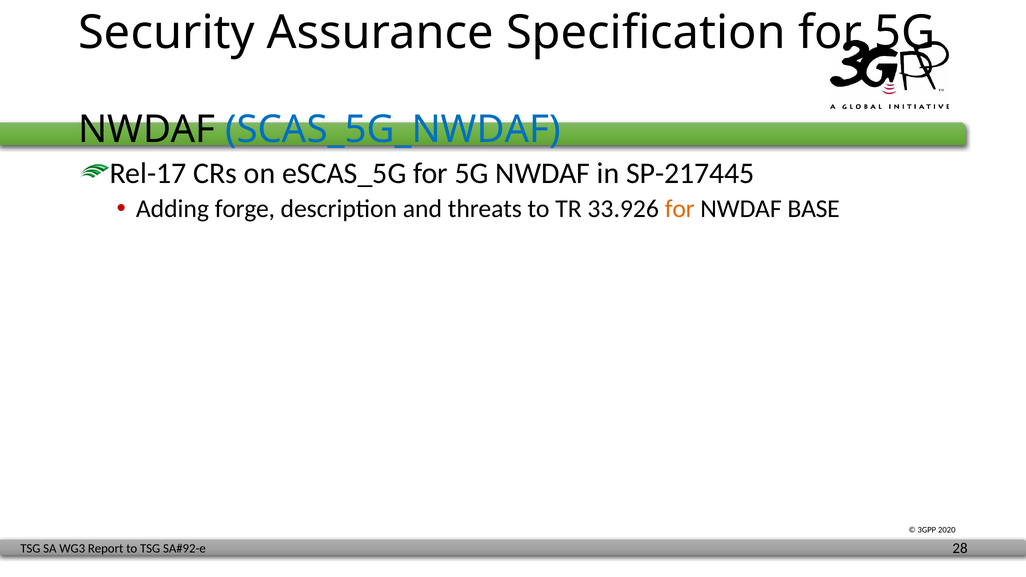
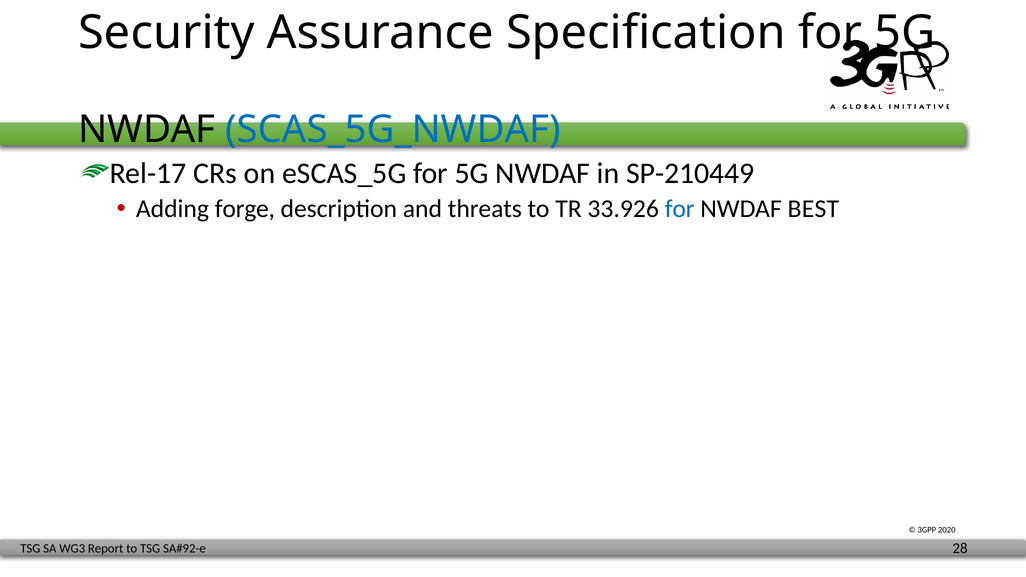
SP-217445: SP-217445 -> SP-210449 (690, 173)
for colour: orange -> blue (680, 209)
BASE: BASE -> BEST (813, 209)
